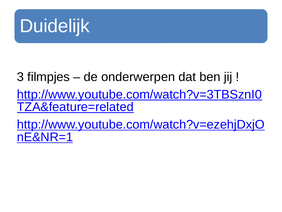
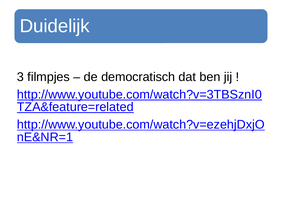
onderwerpen: onderwerpen -> democratisch (138, 77)
